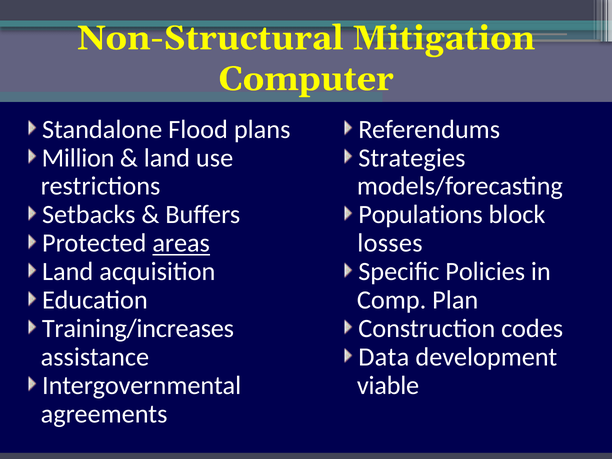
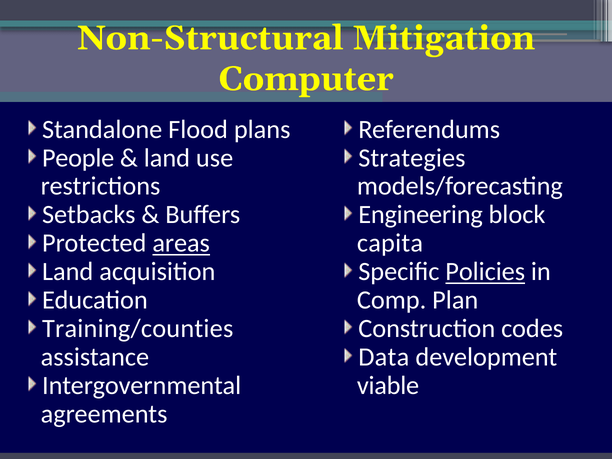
Million: Million -> People (78, 158)
Populations: Populations -> Engineering (421, 215)
losses: losses -> capita (390, 243)
Policies underline: none -> present (485, 272)
Training/increases: Training/increases -> Training/counties (138, 329)
